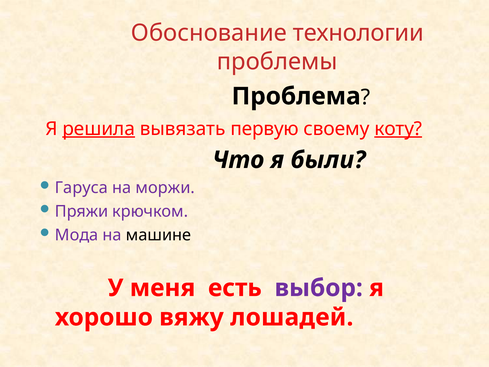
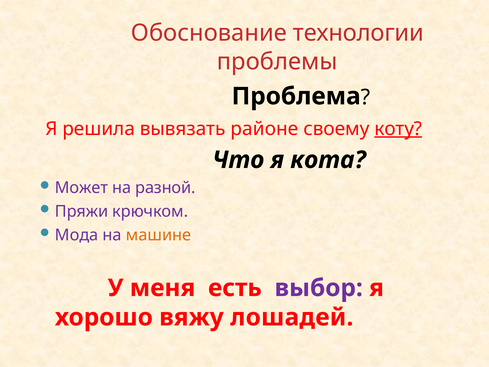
решила underline: present -> none (99, 129)
первую: первую -> районе (264, 129)
были: были -> кота (328, 160)
Гаруса: Гаруса -> Может (82, 188)
моржи: моржи -> разной (165, 188)
машине colour: black -> orange (159, 235)
